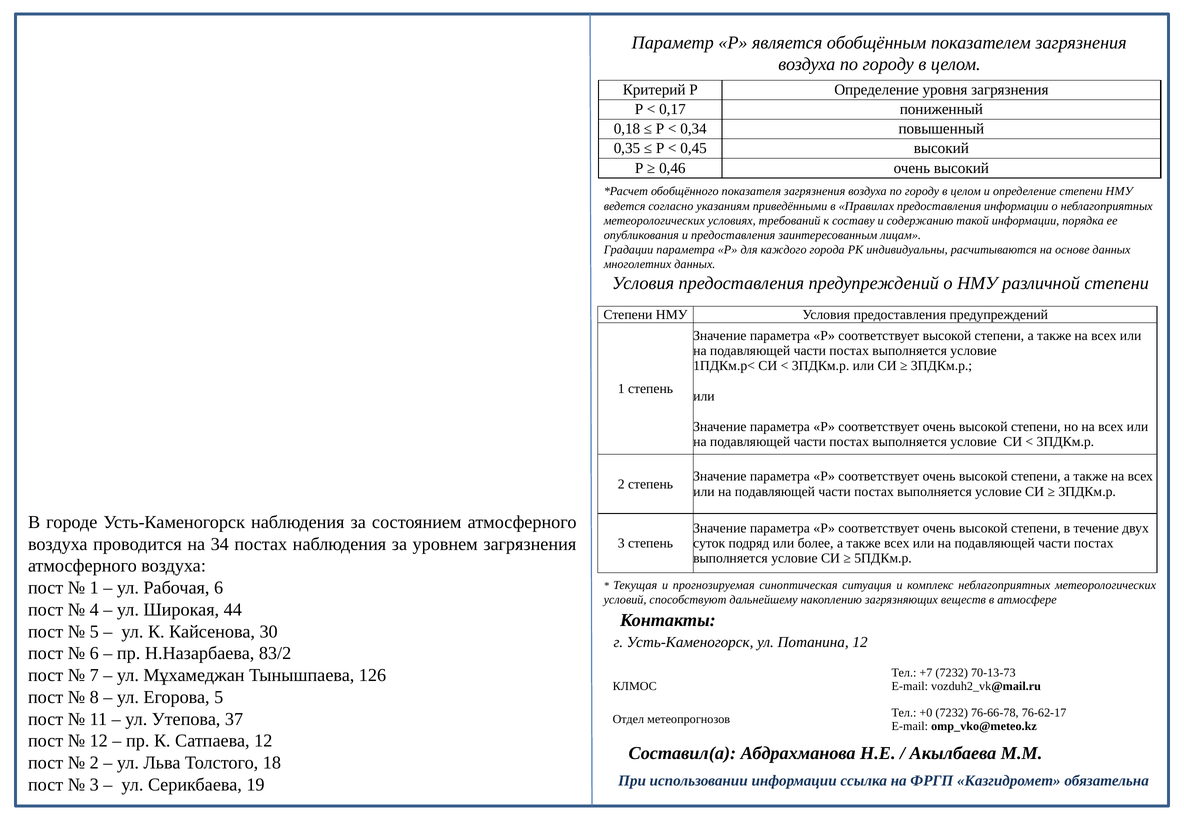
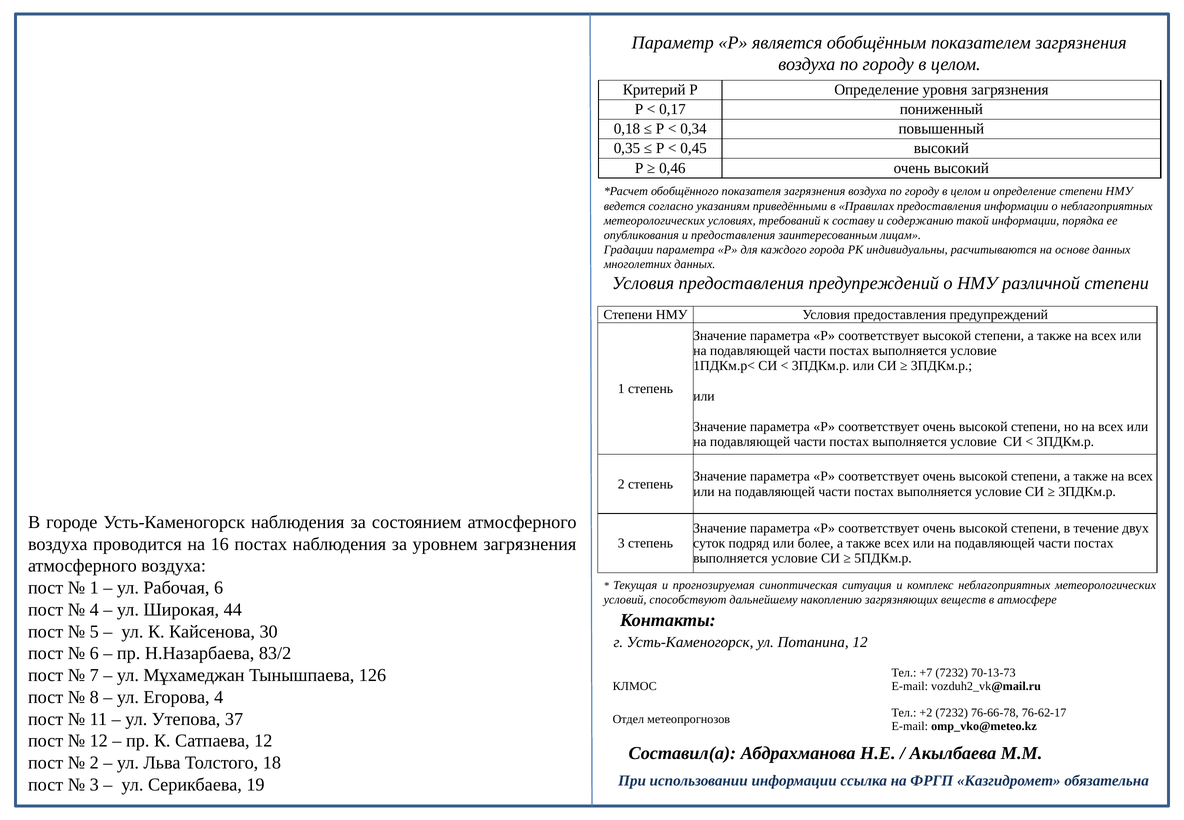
34: 34 -> 16 (220, 544)
Егорова 5: 5 -> 4 (219, 697)
+0: +0 -> +2 (926, 712)
